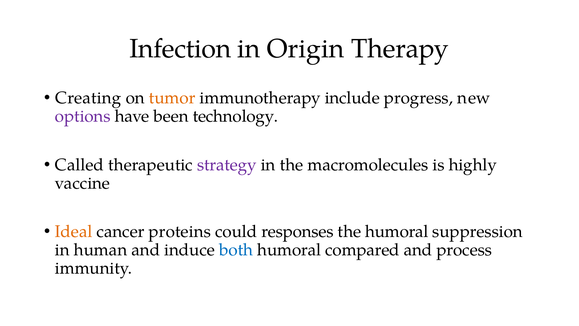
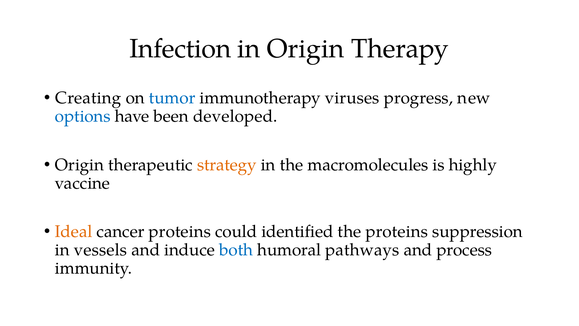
tumor colour: orange -> blue (172, 98)
include: include -> viruses (352, 98)
options colour: purple -> blue (83, 116)
technology: technology -> developed (235, 116)
Called: Called -> Origin (80, 165)
strategy colour: purple -> orange (227, 165)
responses: responses -> identified (297, 231)
the humoral: humoral -> proteins (397, 231)
human: human -> vessels (101, 250)
compared: compared -> pathways (362, 250)
